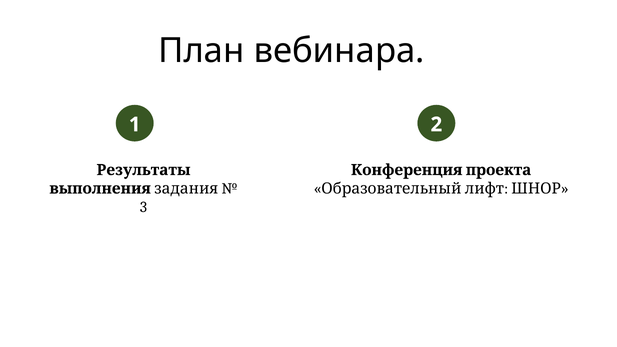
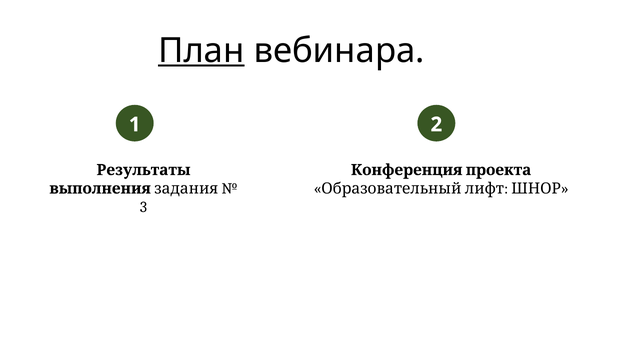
План underline: none -> present (201, 51)
